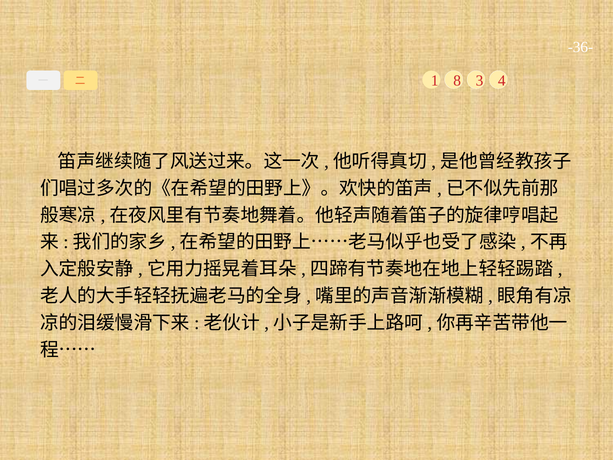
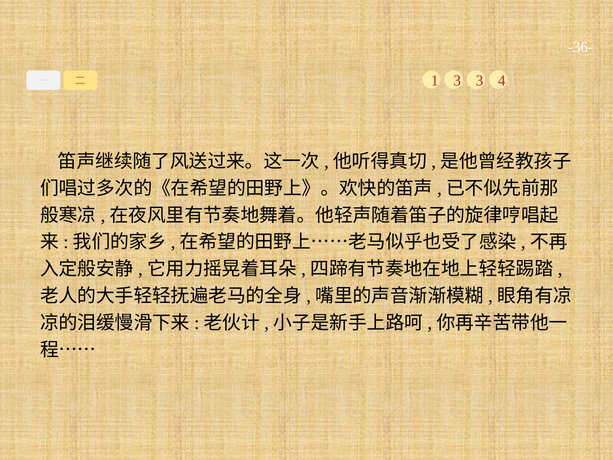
1 8: 8 -> 3 (457, 81)
